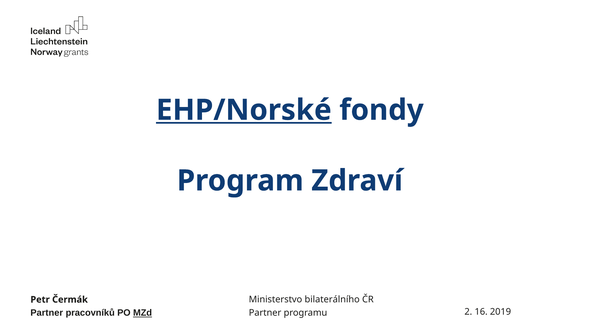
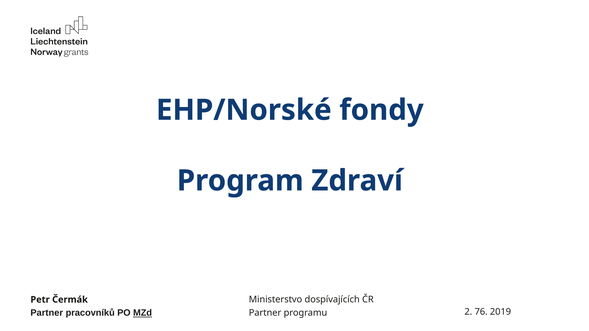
EHP/Norské underline: present -> none (244, 110)
bilaterálního: bilaterálního -> dospívajících (332, 300)
16: 16 -> 76 (481, 312)
